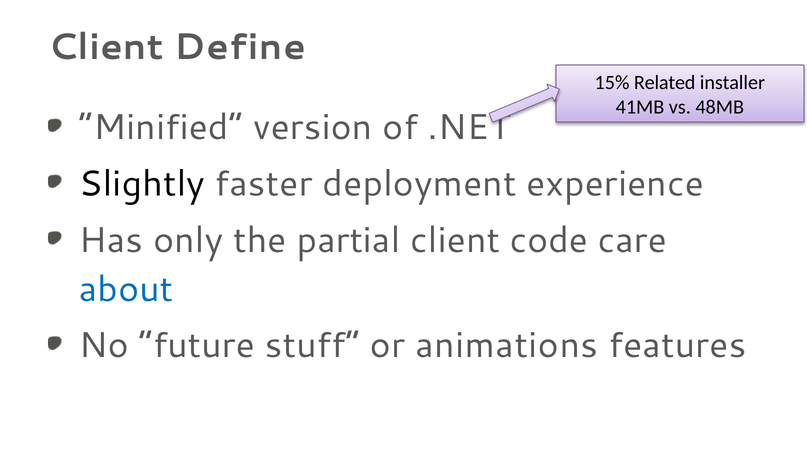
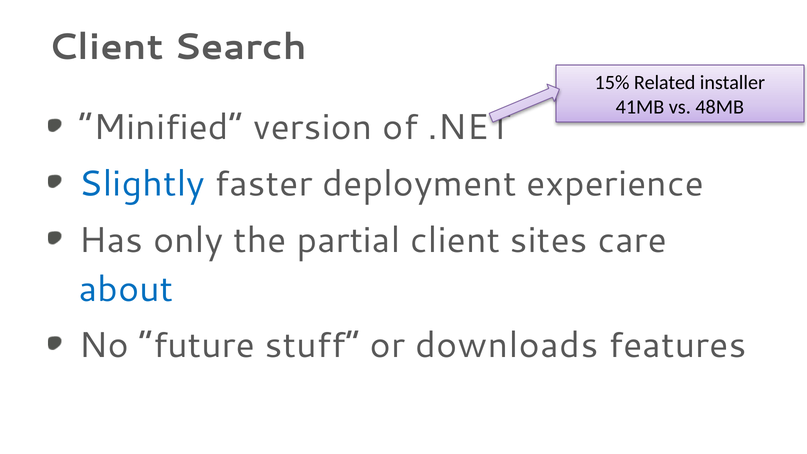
Define: Define -> Search (240, 47)
Slightly colour: black -> blue (142, 184)
code: code -> sites (549, 240)
animations: animations -> downloads (507, 345)
